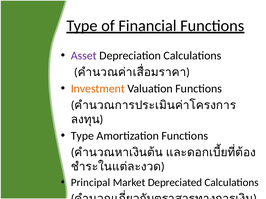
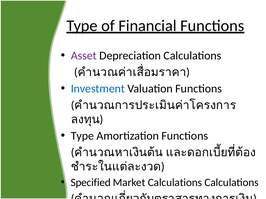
Investment colour: orange -> blue (98, 89)
Principal: Principal -> Specified (91, 183)
Market Depreciated: Depreciated -> Calculations (175, 183)
